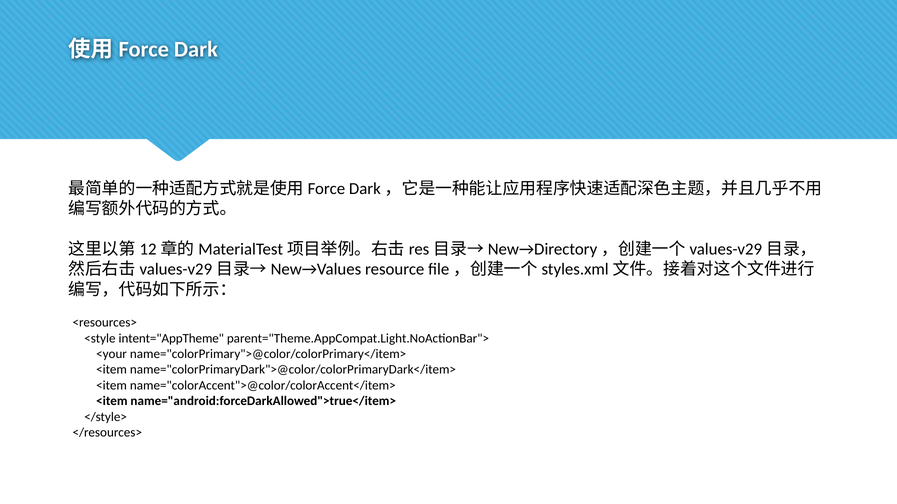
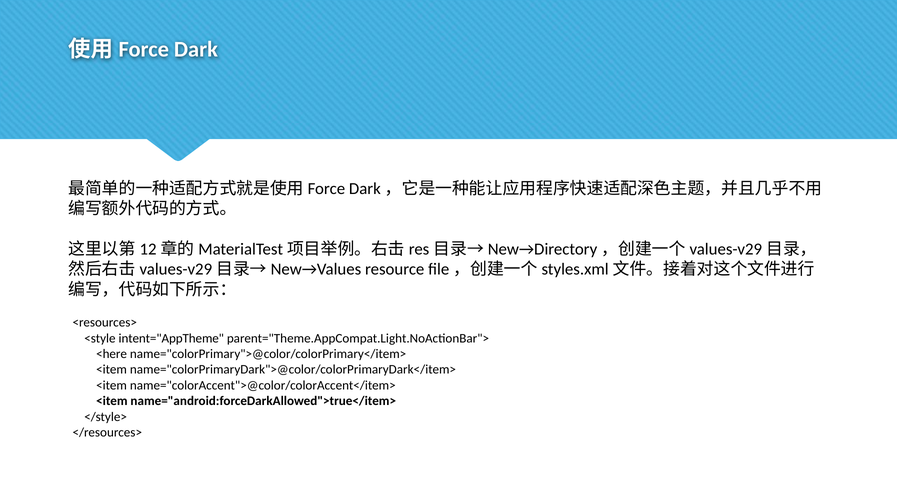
<your: <your -> <here (112, 354)
